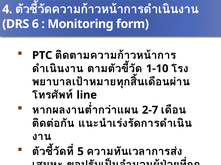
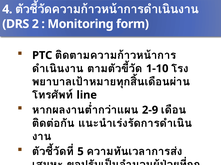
DRS 6: 6 -> 2 (35, 24)
2-7: 2-7 -> 2-9 (150, 111)
